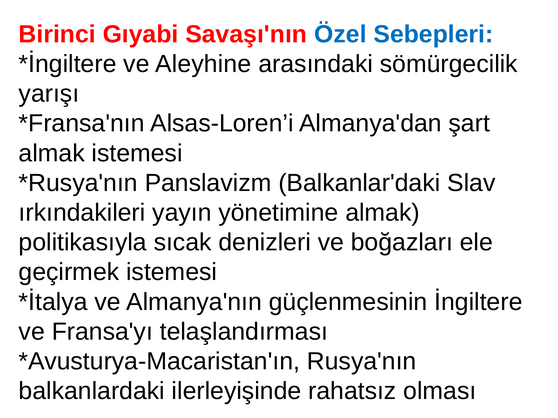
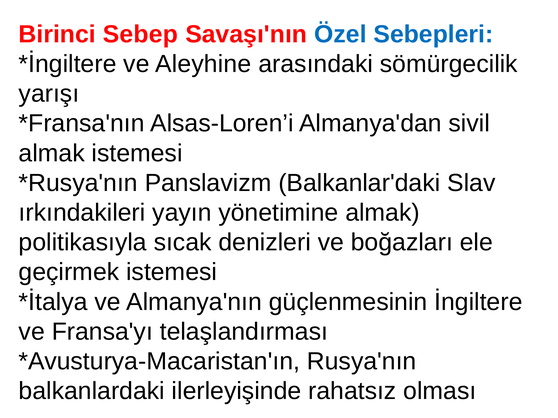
Gıyabi: Gıyabi -> Sebep (140, 34)
şart: şart -> sivil (469, 124)
